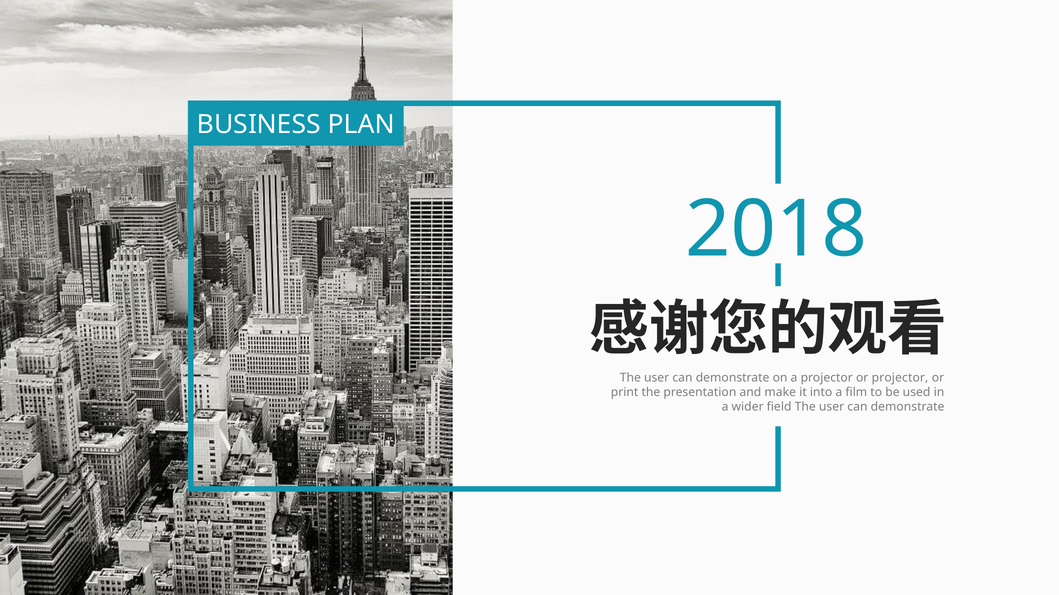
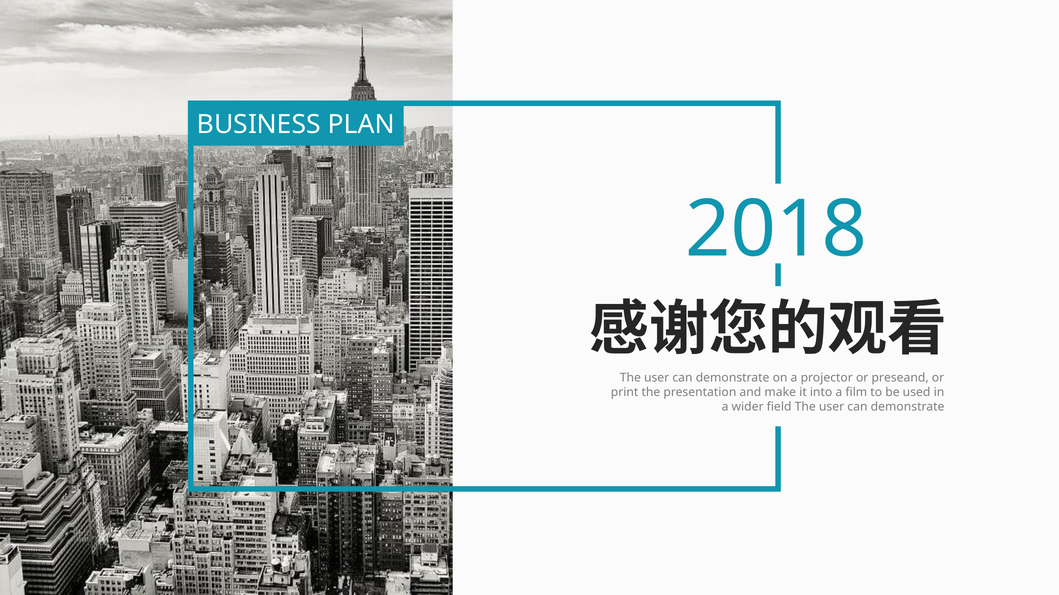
or projector: projector -> preseand (900, 378)
